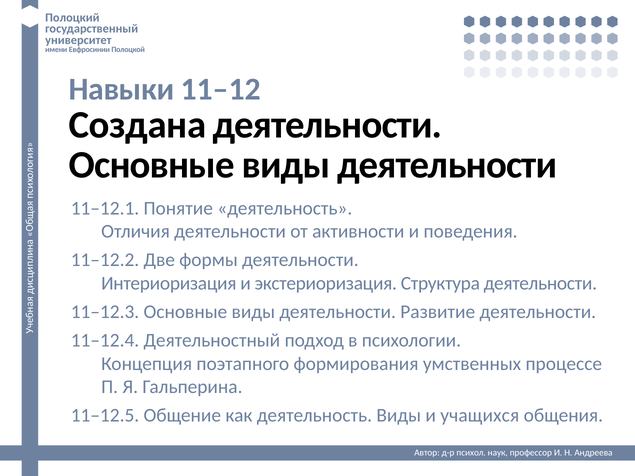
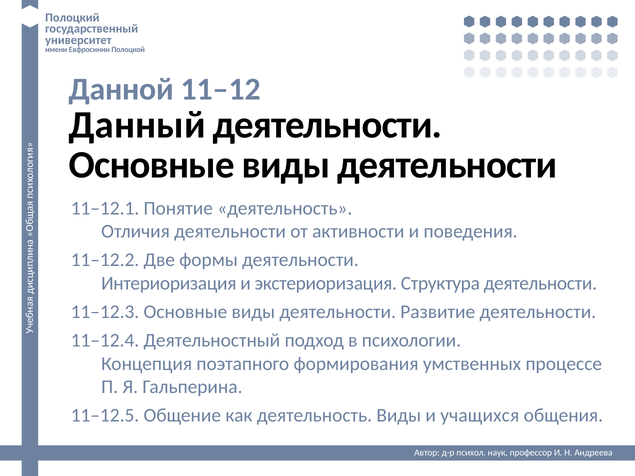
Навыки: Навыки -> Данной (121, 89)
Создана: Создана -> Данный (137, 125)
